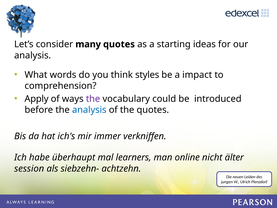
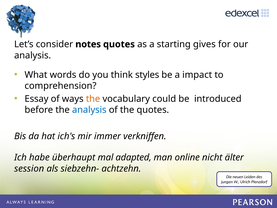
many: many -> notes (88, 44)
ideas: ideas -> gives (204, 44)
Apply: Apply -> Essay (36, 99)
the colour: purple -> orange (93, 99)
learners: learners -> adapted (134, 157)
